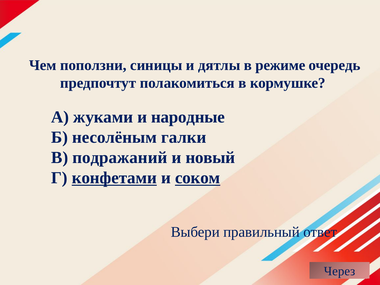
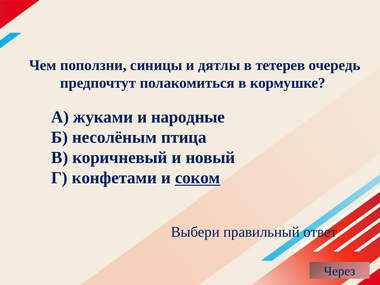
режиме: режиме -> тетерев (280, 65)
галки: галки -> птица (184, 137)
подражаний: подражаний -> коричневый (120, 158)
конфетами underline: present -> none (114, 178)
